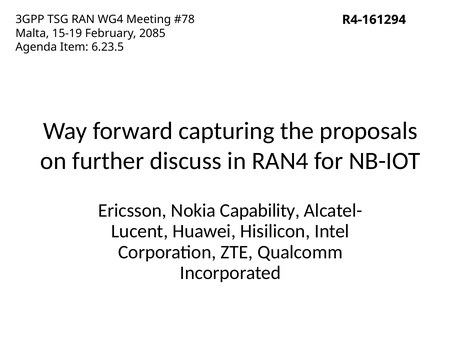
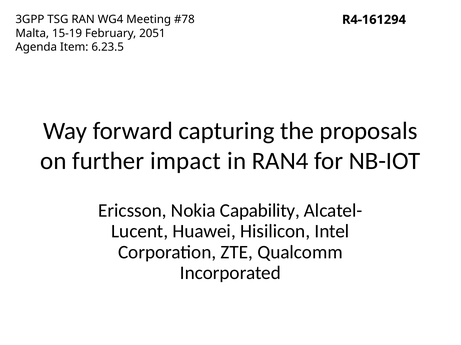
2085: 2085 -> 2051 (152, 33)
discuss: discuss -> impact (186, 161)
